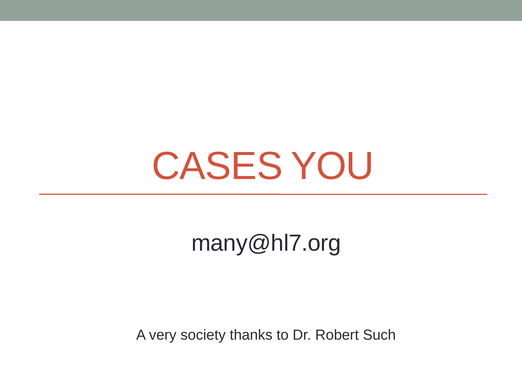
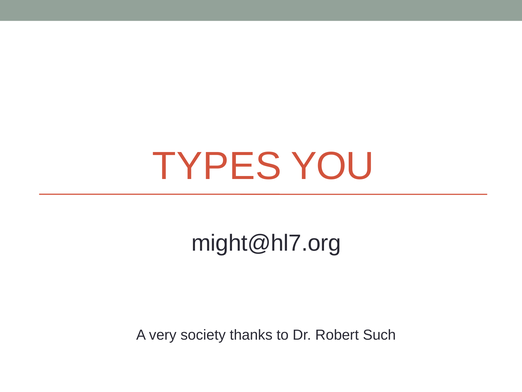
CASES: CASES -> TYPES (217, 166)
many@hl7.org: many@hl7.org -> might@hl7.org (266, 243)
